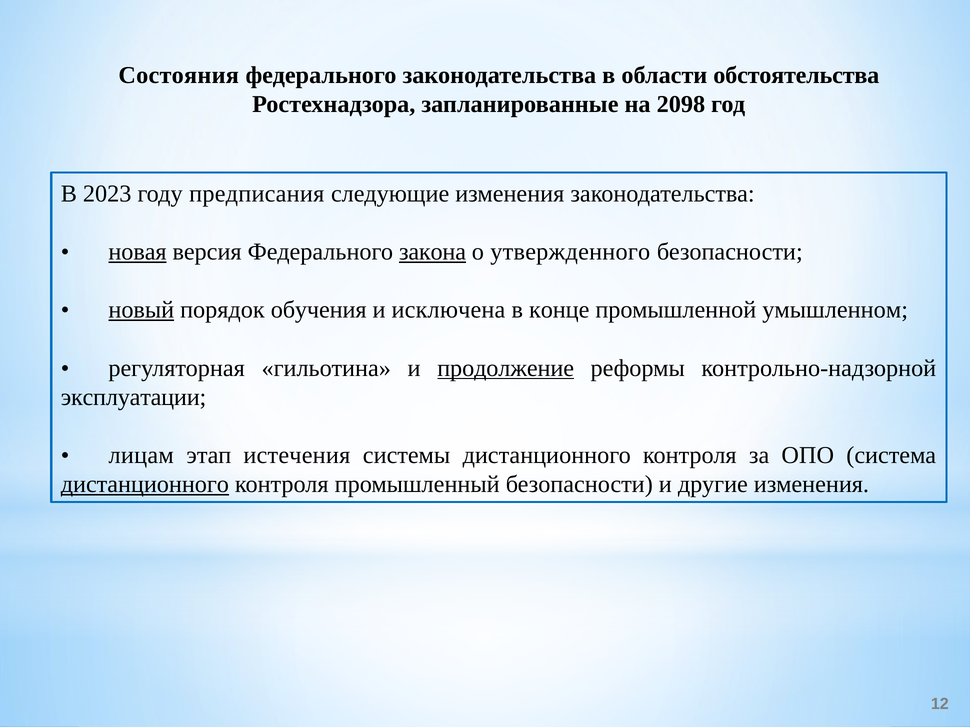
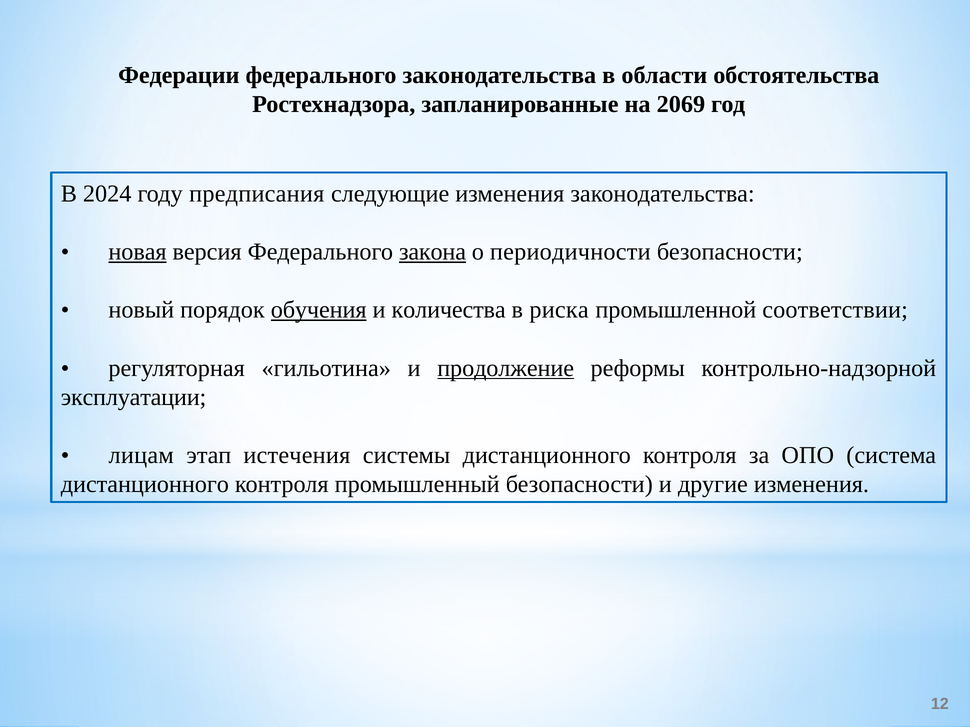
Состояния: Состояния -> Федерации (179, 75)
2098: 2098 -> 2069 (681, 104)
2023: 2023 -> 2024 (107, 194)
утвержденного: утвержденного -> периодичности (570, 252)
новый underline: present -> none (141, 310)
обучения underline: none -> present (319, 310)
исключена: исключена -> количества (449, 310)
конце: конце -> риска (559, 310)
умышленном: умышленном -> соответствии (835, 310)
дистанционного underline: present -> none (145, 485)
